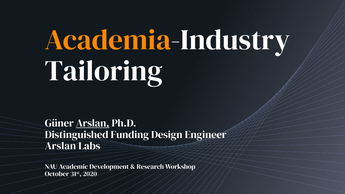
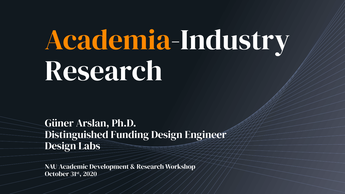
Tailoring: Tailoring -> Research (104, 71)
Arslan underline: present -> none (93, 123)
Arslan: Arslan -> Design (61, 146)
